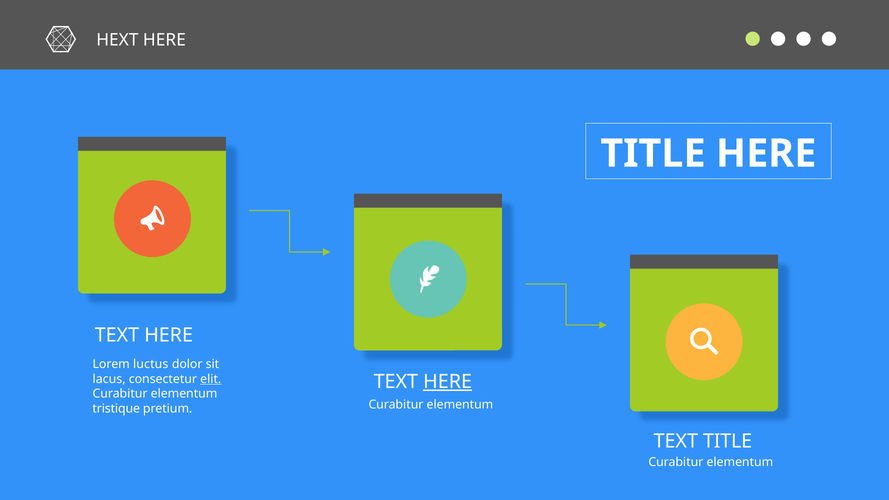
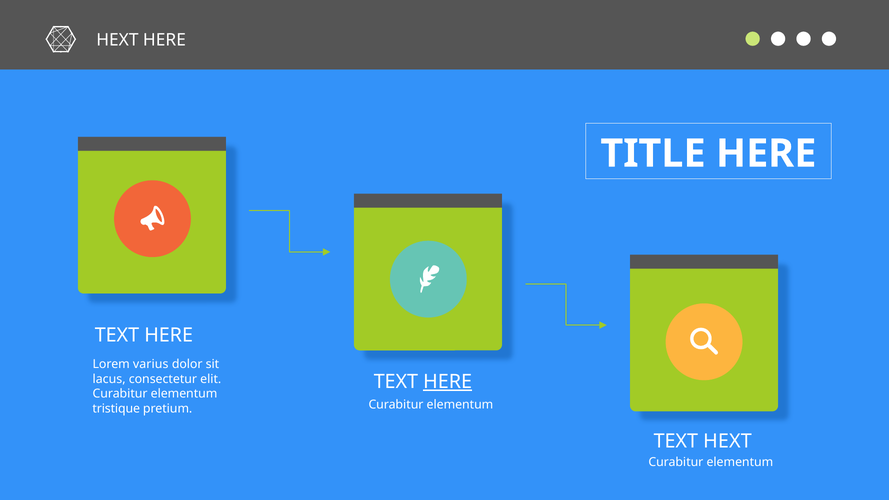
luctus: luctus -> varius (151, 364)
elit underline: present -> none (211, 379)
TEXT TITLE: TITLE -> HEXT (727, 441)
